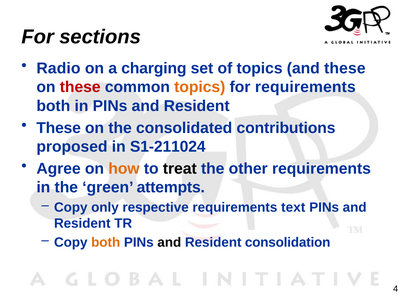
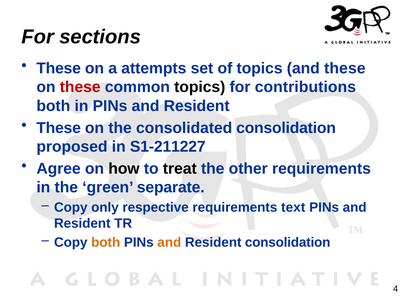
Radio: Radio -> These (59, 68)
charging: charging -> attempts (154, 68)
topics colour: orange -> black (200, 87)
for requirements: requirements -> contributions (305, 87)
consolidated contributions: contributions -> consolidation (286, 128)
S1-211024: S1-211024 -> S1-211227 (168, 146)
how colour: orange -> black (124, 168)
attempts: attempts -> separate (171, 187)
and colour: black -> orange (169, 242)
